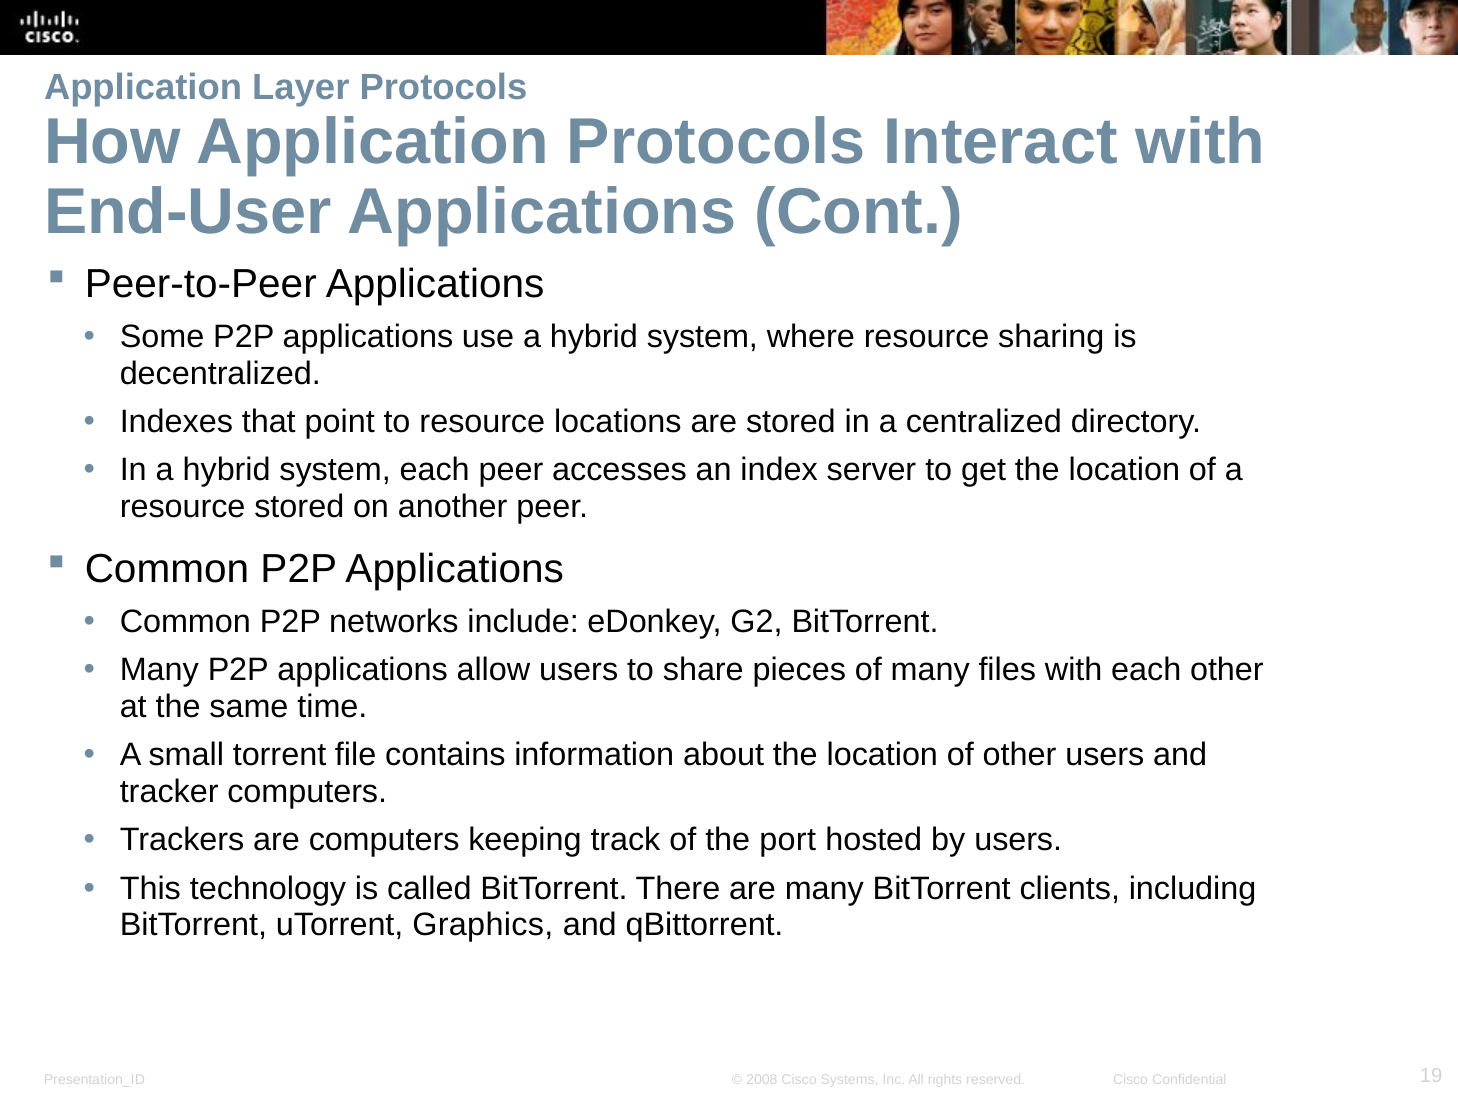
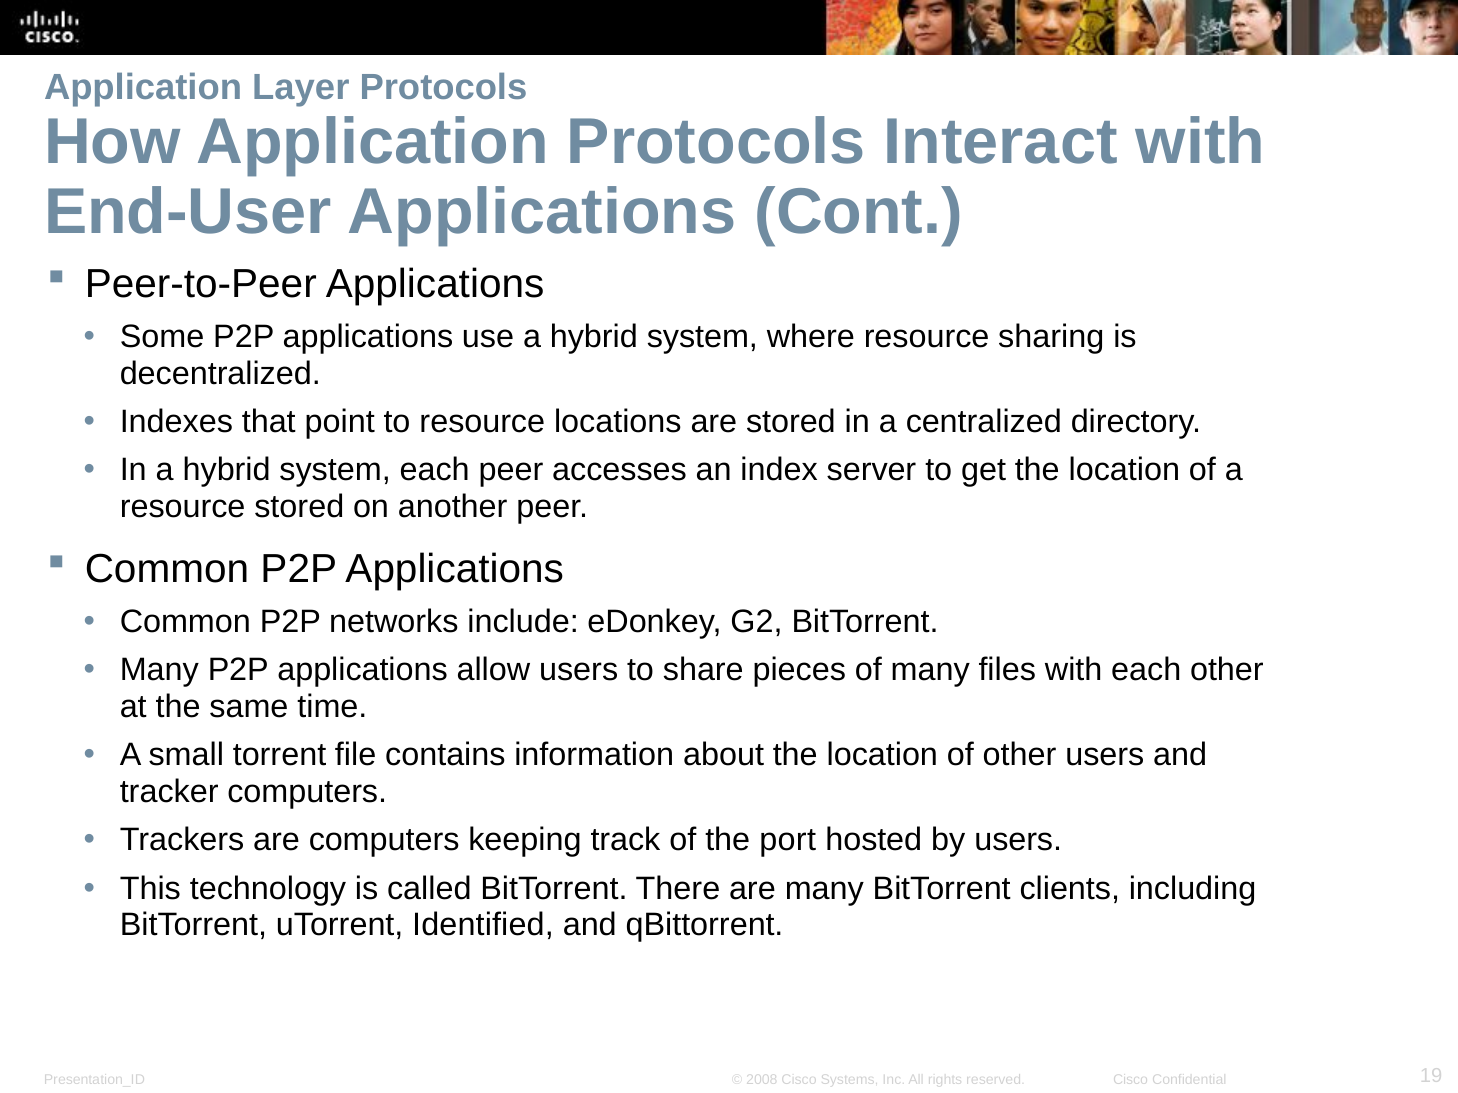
Graphics: Graphics -> Identified (483, 926)
